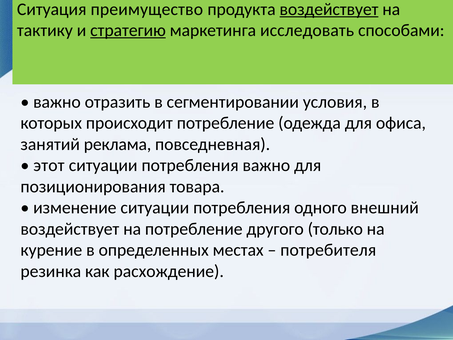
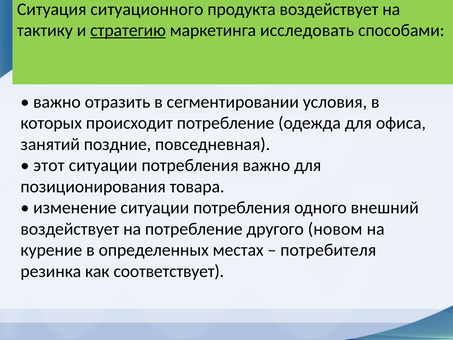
преимущество: преимущество -> ситуационного (147, 9)
воздействует underline: present -> none (329, 9)
реклама: реклама -> поздние (117, 144)
только: только -> новом (335, 229)
расхождение: расхождение -> соответствует (169, 271)
